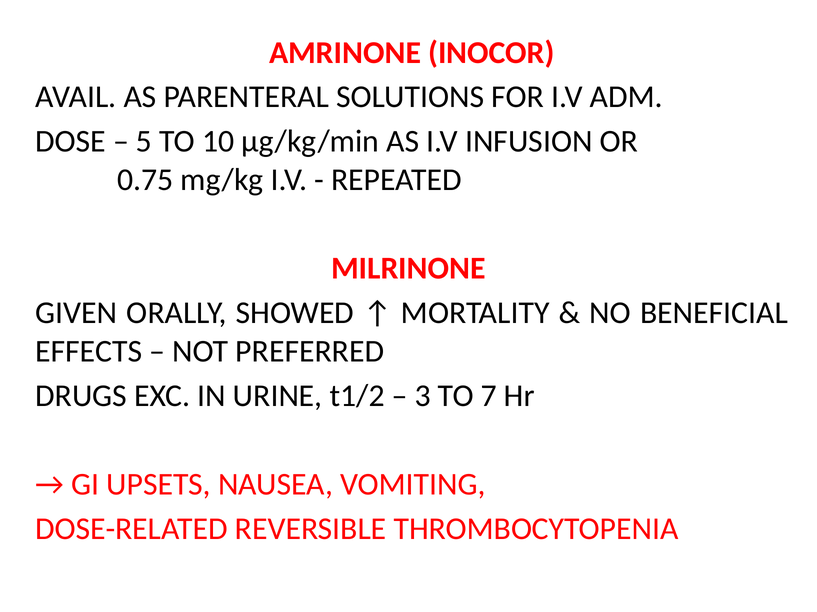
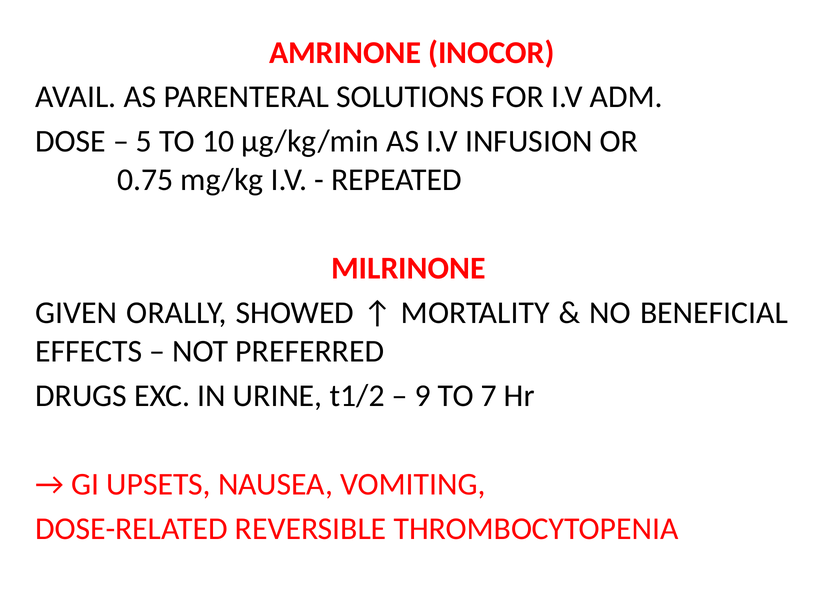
3: 3 -> 9 (423, 396)
